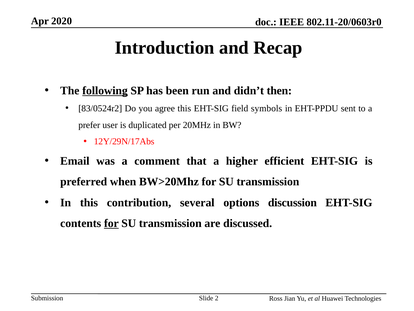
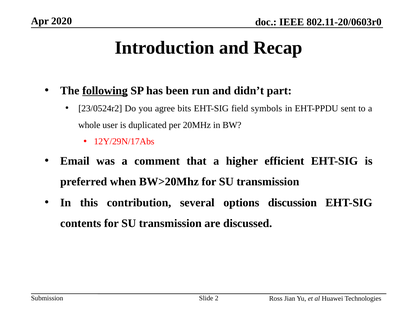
then: then -> part (279, 91)
83/0524r2: 83/0524r2 -> 23/0524r2 (100, 108)
agree this: this -> bits (184, 108)
prefer: prefer -> whole (89, 125)
for underline: present -> none (111, 223)
